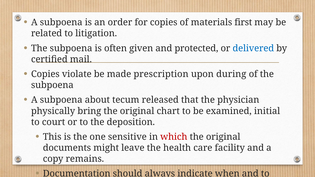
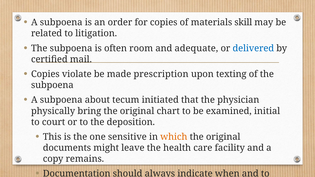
first: first -> skill (243, 22)
given: given -> room (141, 48)
protected: protected -> adequate (196, 48)
during: during -> texting (231, 74)
released: released -> initiated (160, 100)
which colour: red -> orange (174, 137)
